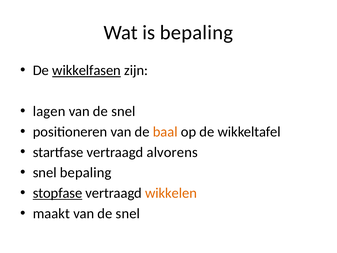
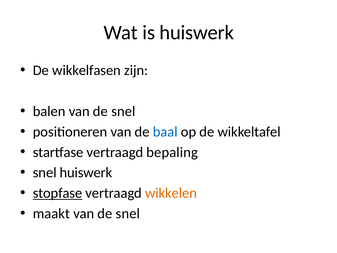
is bepaling: bepaling -> huiswerk (197, 33)
wikkelfasen underline: present -> none (87, 70)
lagen: lagen -> balen (49, 111)
baal colour: orange -> blue (165, 132)
alvorens: alvorens -> bepaling (172, 152)
snel bepaling: bepaling -> huiswerk (86, 172)
